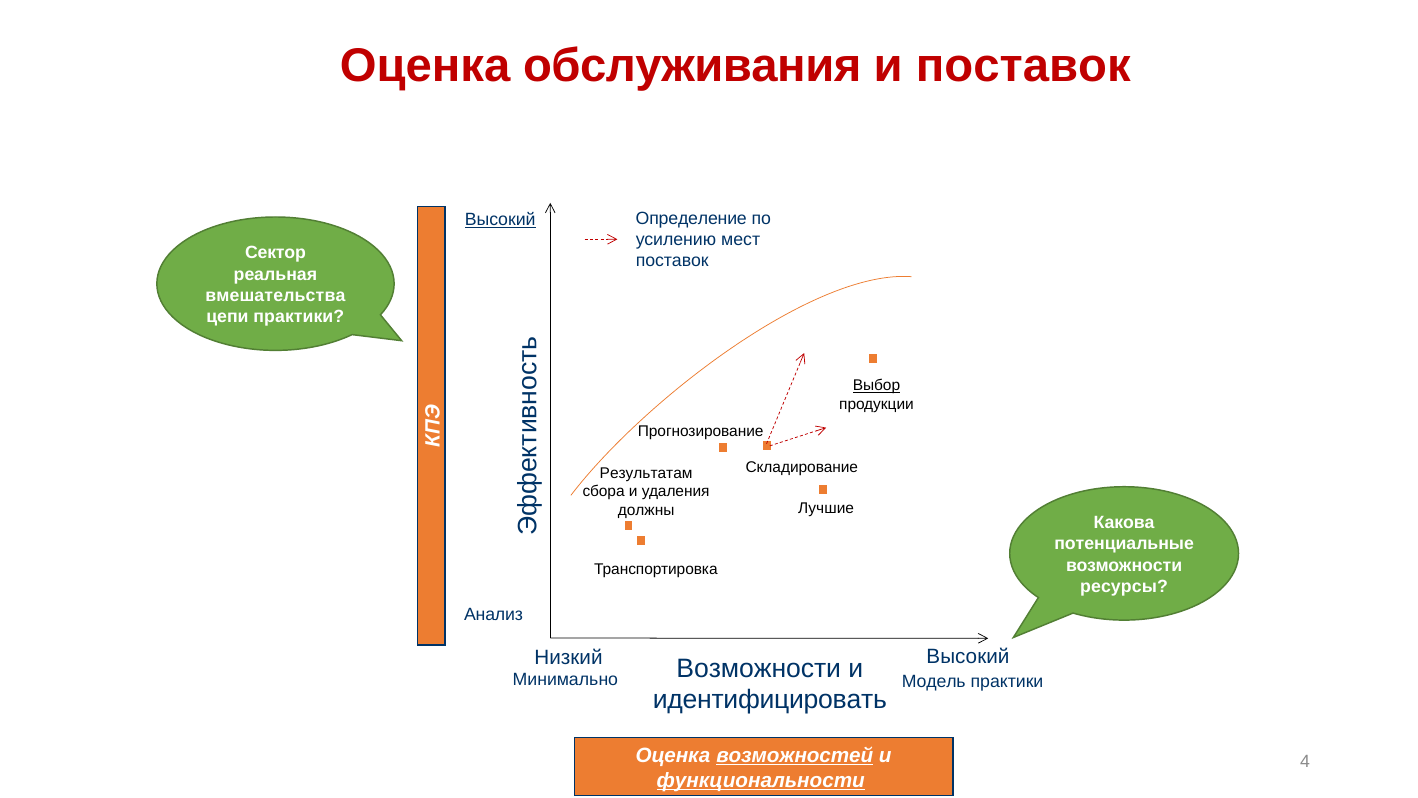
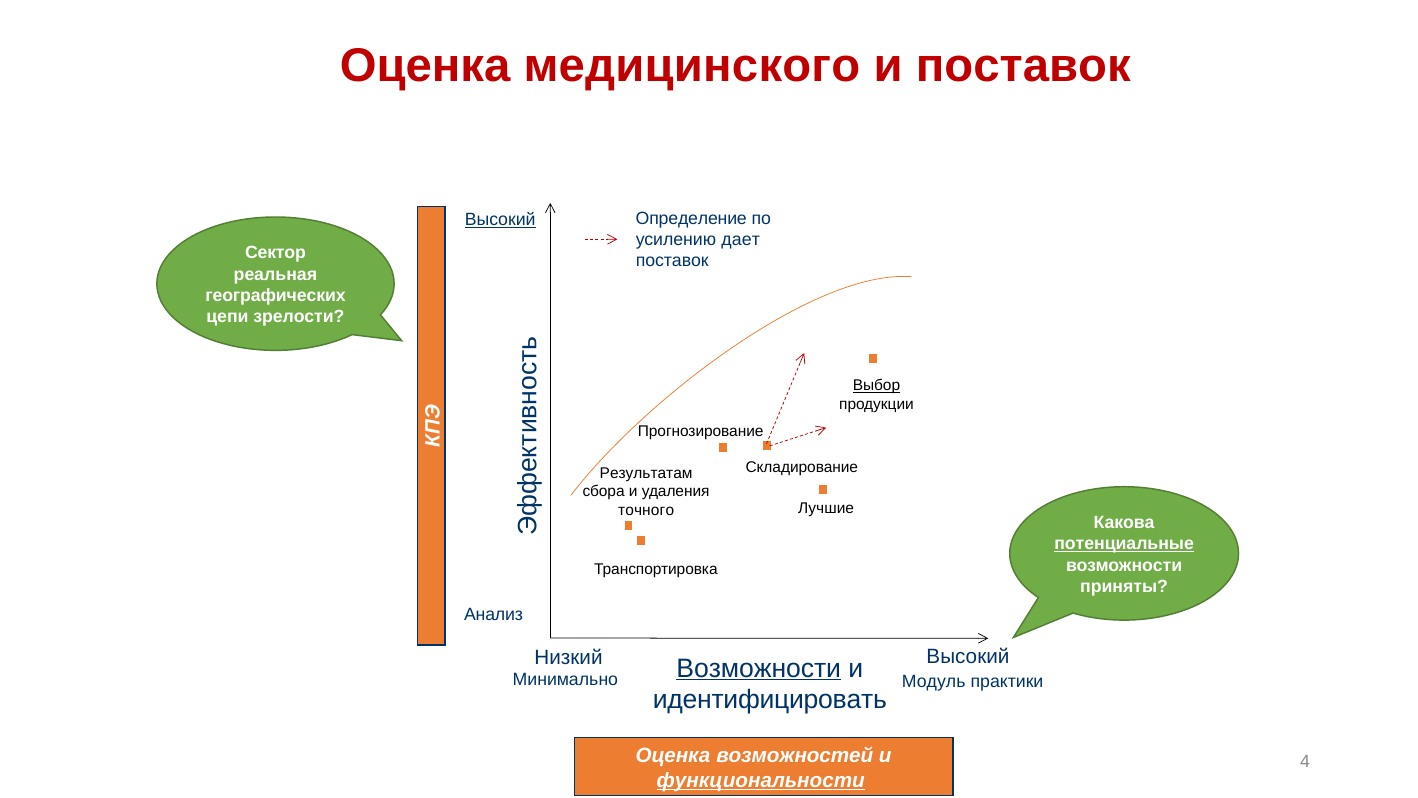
обслуживания: обслуживания -> медицинского (692, 65)
мест: мест -> дает (741, 240)
вмешательства: вмешательства -> географических (275, 295)
цепи практики: практики -> зрелости (299, 317)
должны: должны -> точного (646, 510)
потенциальные underline: none -> present (1124, 544)
ресурсы: ресурсы -> приняты (1124, 586)
Возможности underline: none -> present (759, 668)
Модель: Модель -> Модуль (934, 682)
возможностей underline: present -> none (795, 755)
